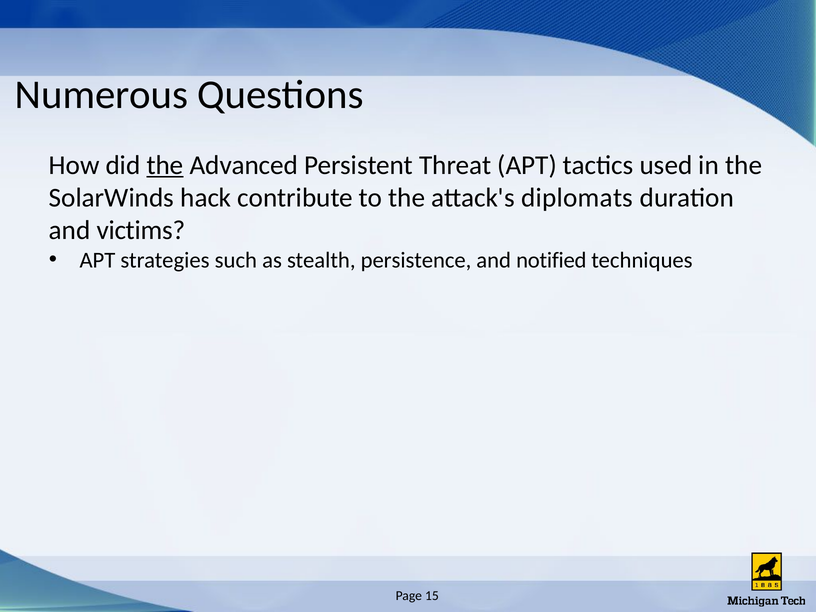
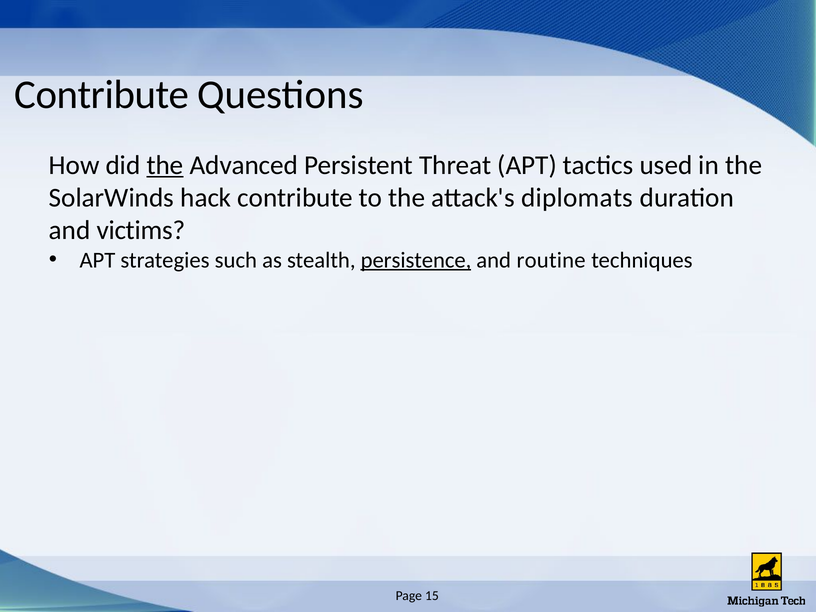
Numerous: Numerous -> Contribute (102, 95)
persistence underline: none -> present (416, 260)
notified: notified -> routine (551, 260)
